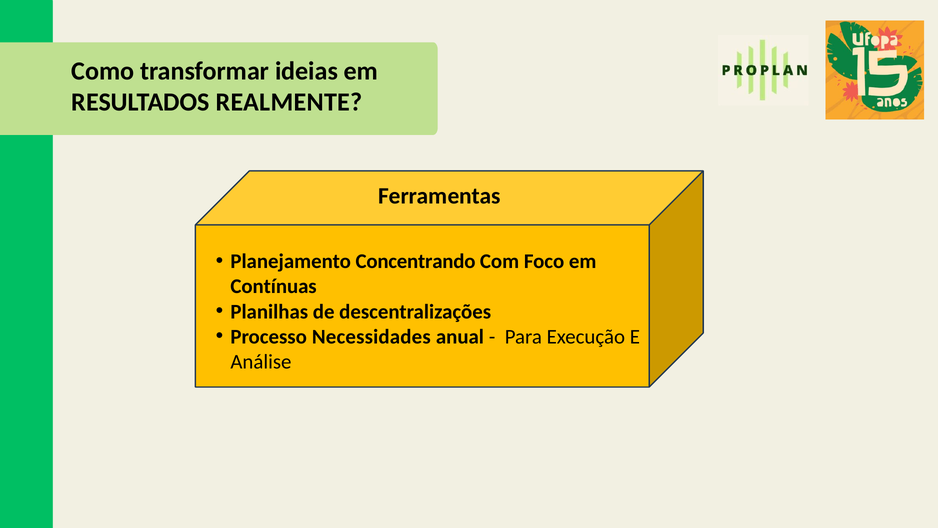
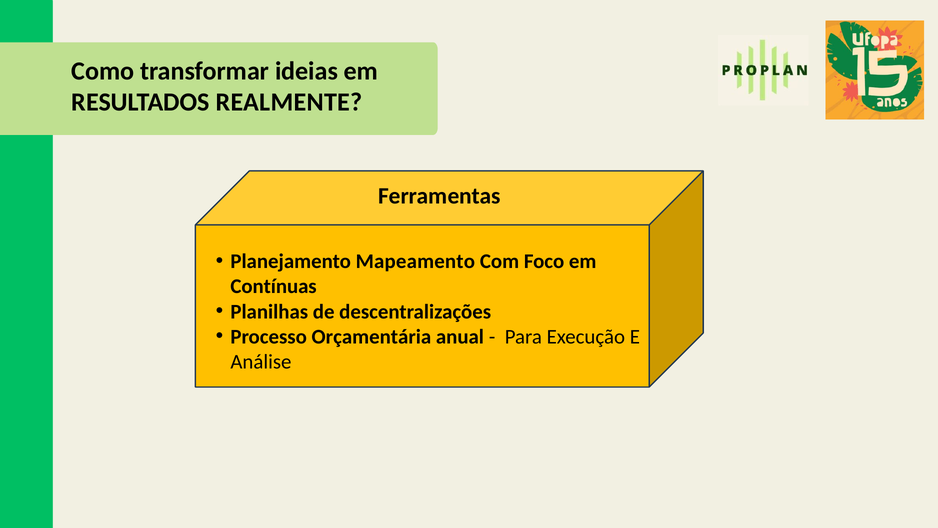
Concentrando: Concentrando -> Mapeamento (415, 261)
Necessidades: Necessidades -> Orçamentária (371, 336)
